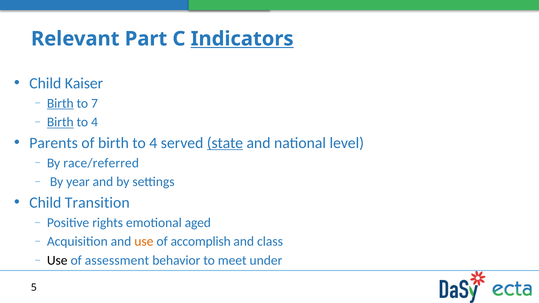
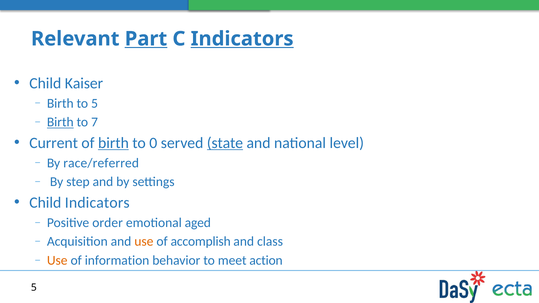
Part underline: none -> present (146, 39)
Birth underline: present -> none (60, 103)
to 7: 7 -> 5 (95, 103)
4: 4 -> 7 (95, 122)
Parents: Parents -> Current (54, 143)
birth underline: none -> present (113, 143)
4: 4 -> 0 (153, 143)
year: year -> step (78, 182)
Child Transition: Transition -> Indicators (97, 203)
rights: rights -> order (108, 223)
Use colour: black -> orange (57, 261)
assessment: assessment -> information (117, 261)
under: under -> action (266, 261)
